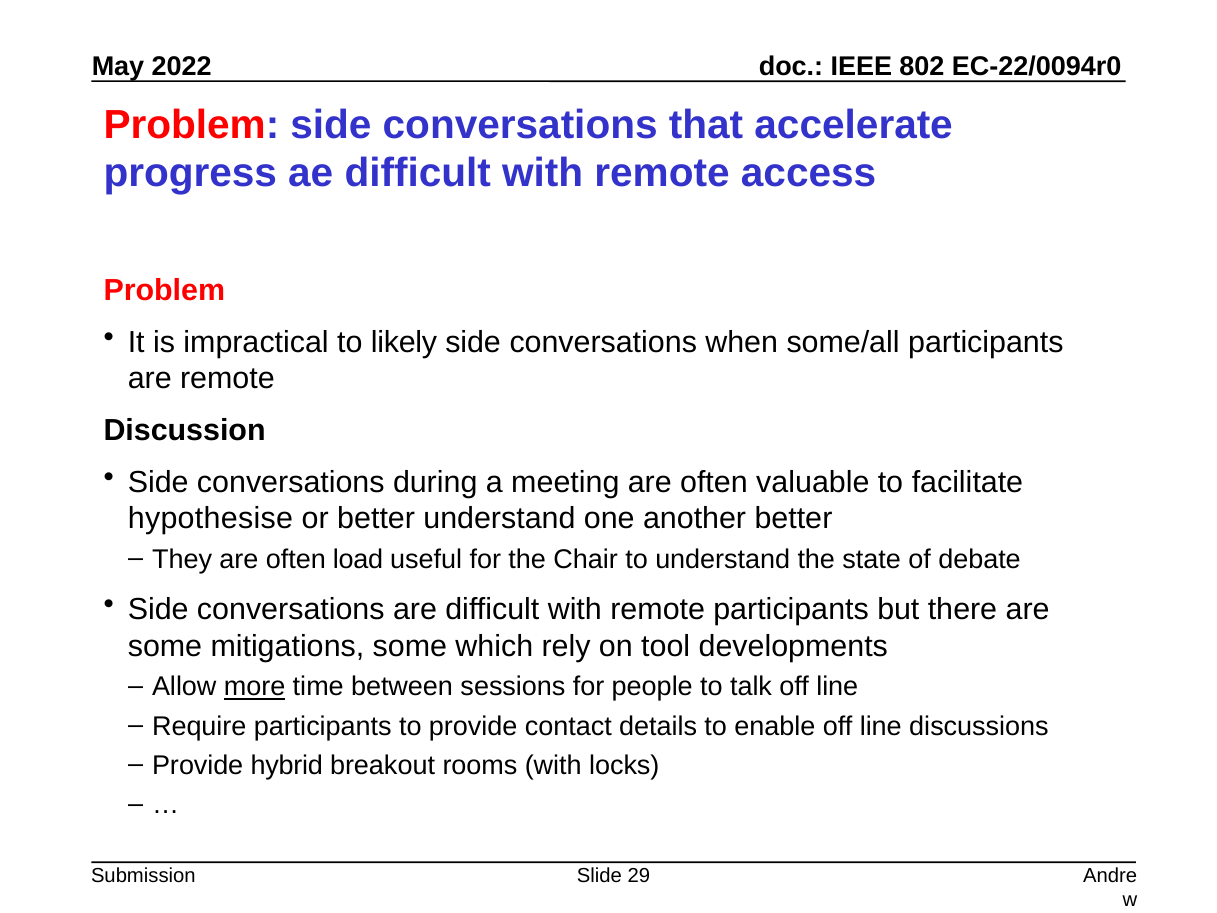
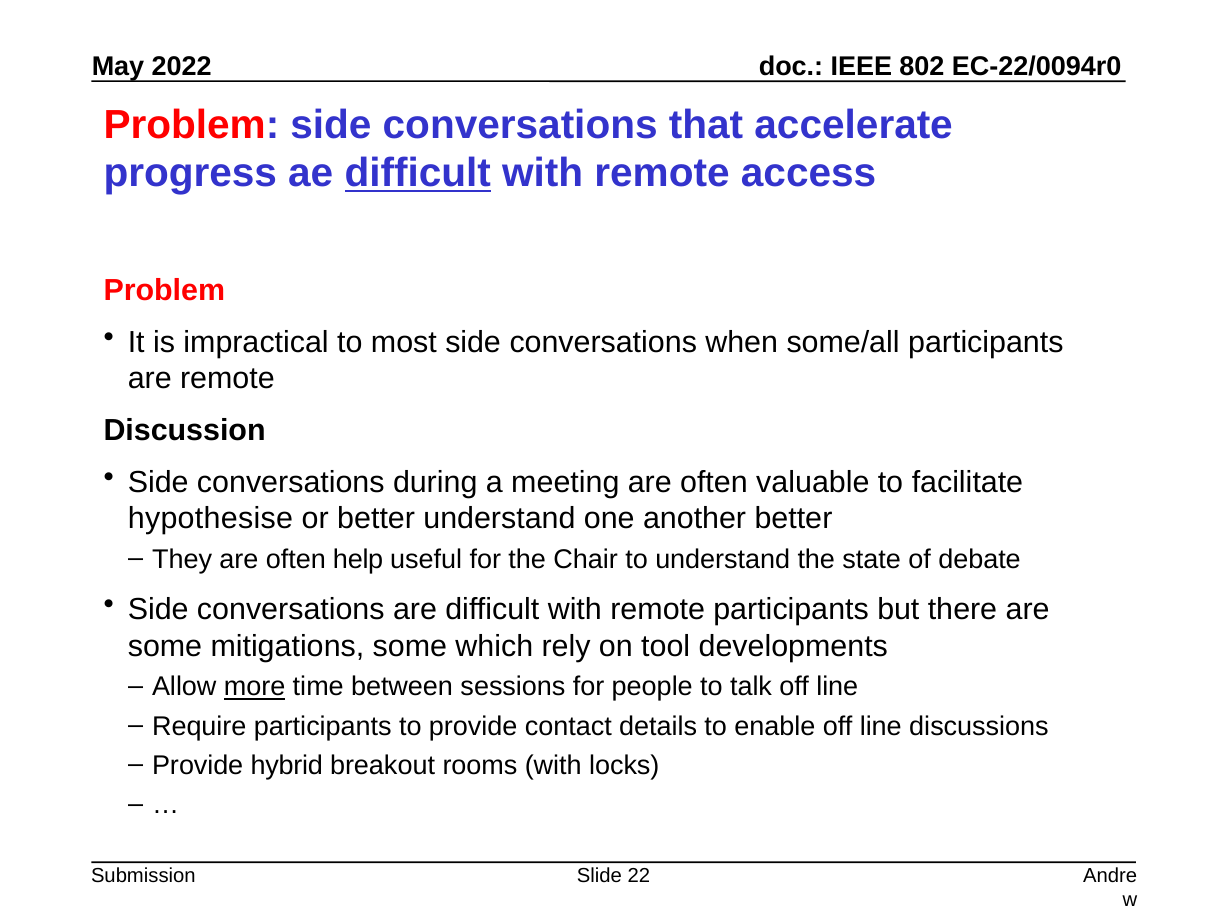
difficult underline: none -> present (418, 173)
likely: likely -> most (404, 342)
load: load -> help (358, 559)
29: 29 -> 22 (639, 875)
